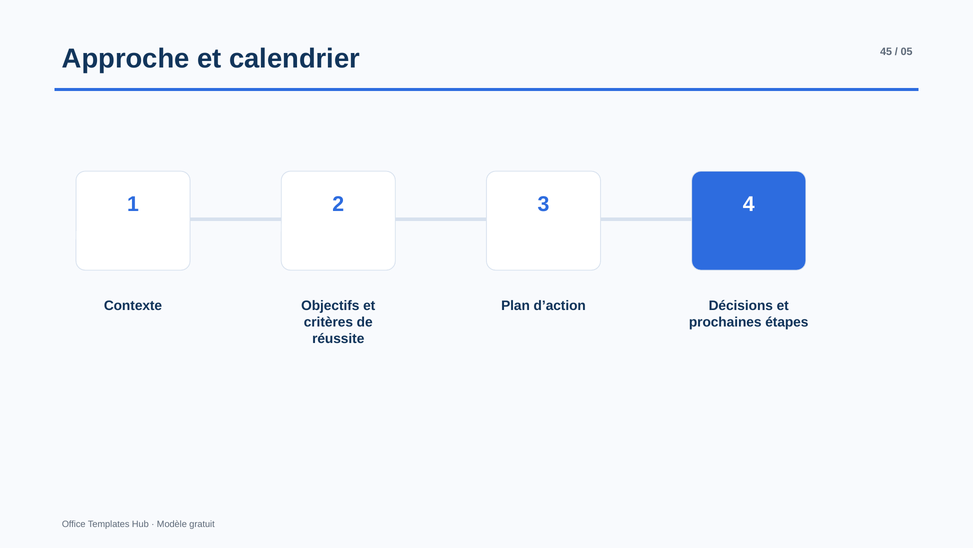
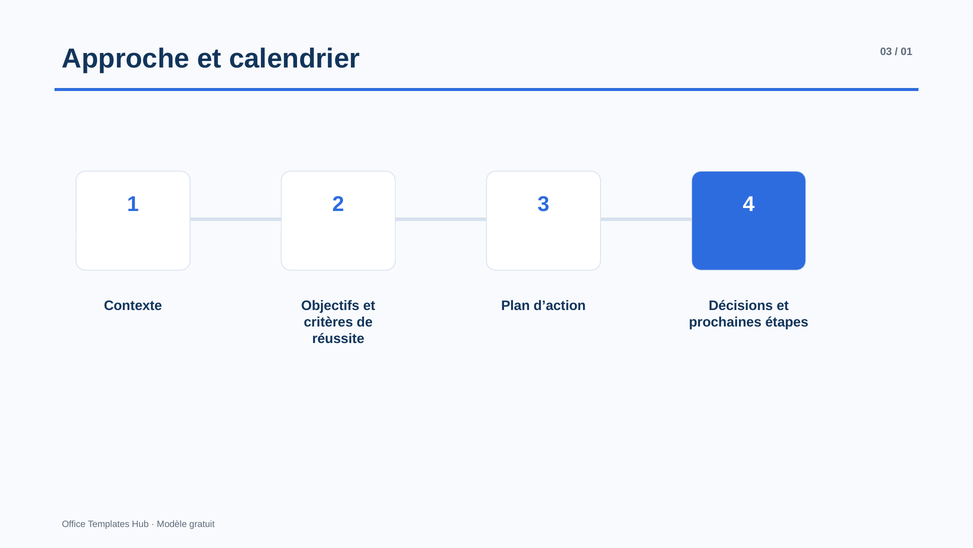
45: 45 -> 03 (886, 52)
05: 05 -> 01 (907, 52)
